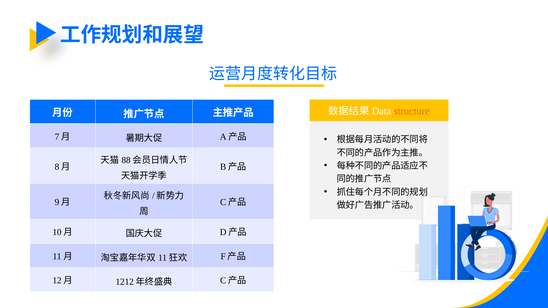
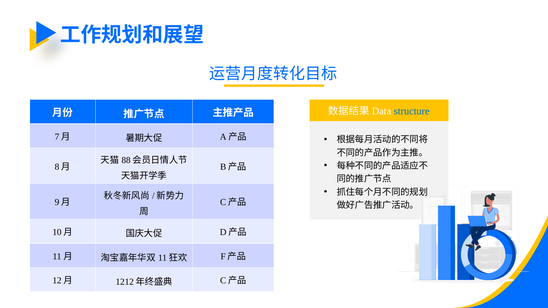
structure colour: orange -> blue (412, 111)
